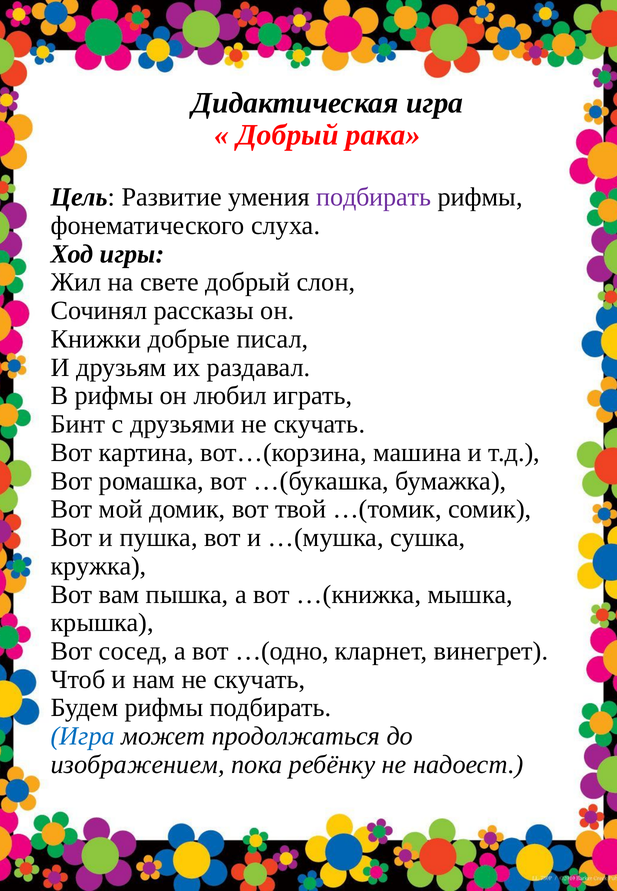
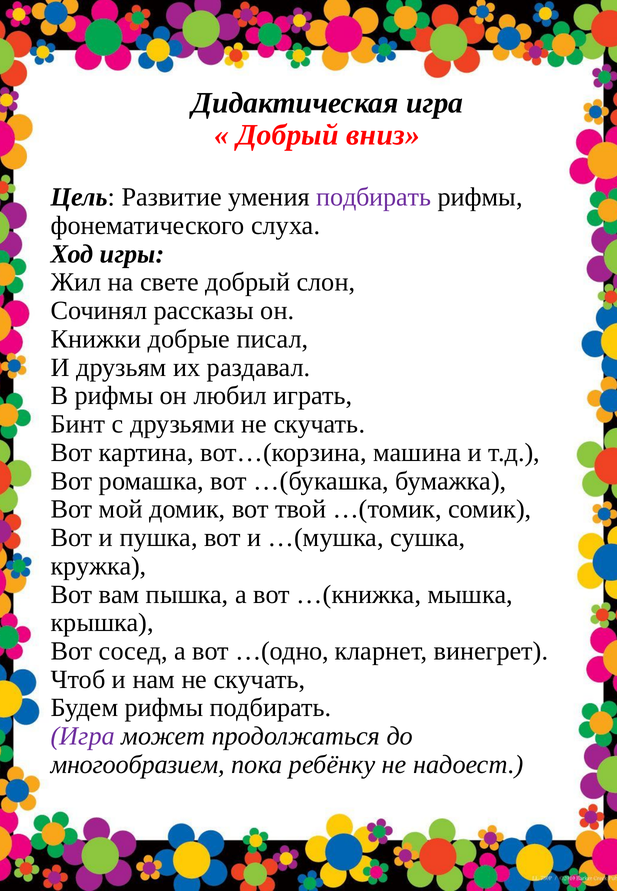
рака: рака -> вниз (383, 135)
Игра colour: blue -> purple (83, 736)
изображением: изображением -> многообразием (138, 765)
